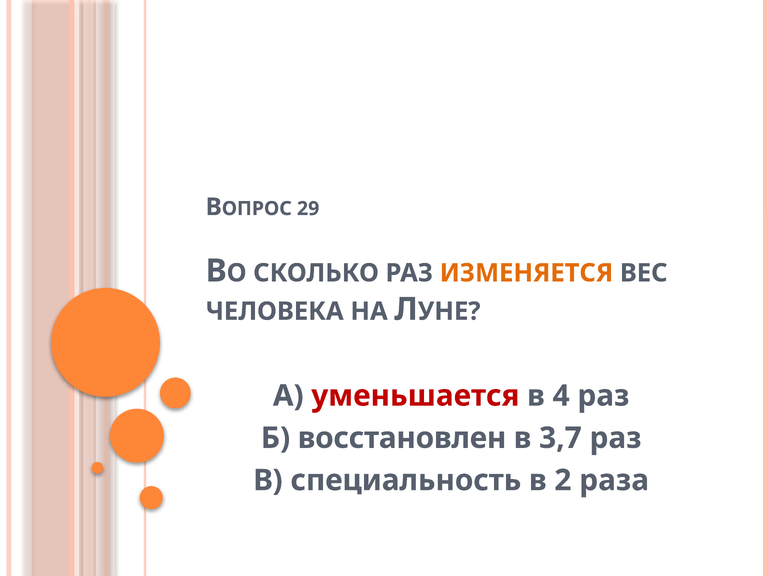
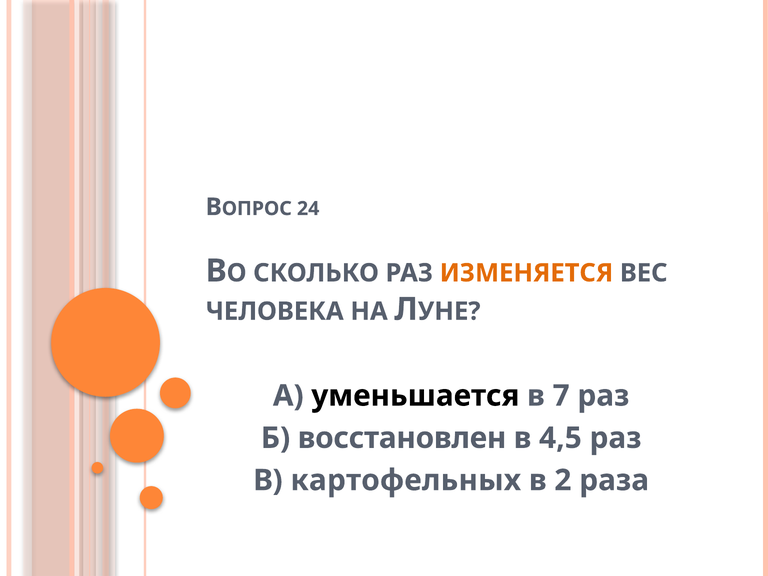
29: 29 -> 24 (308, 209)
уменьшается colour: red -> black (415, 396)
4: 4 -> 7 (561, 396)
3,7: 3,7 -> 4,5 (560, 438)
специальность: специальность -> картофельных (406, 480)
